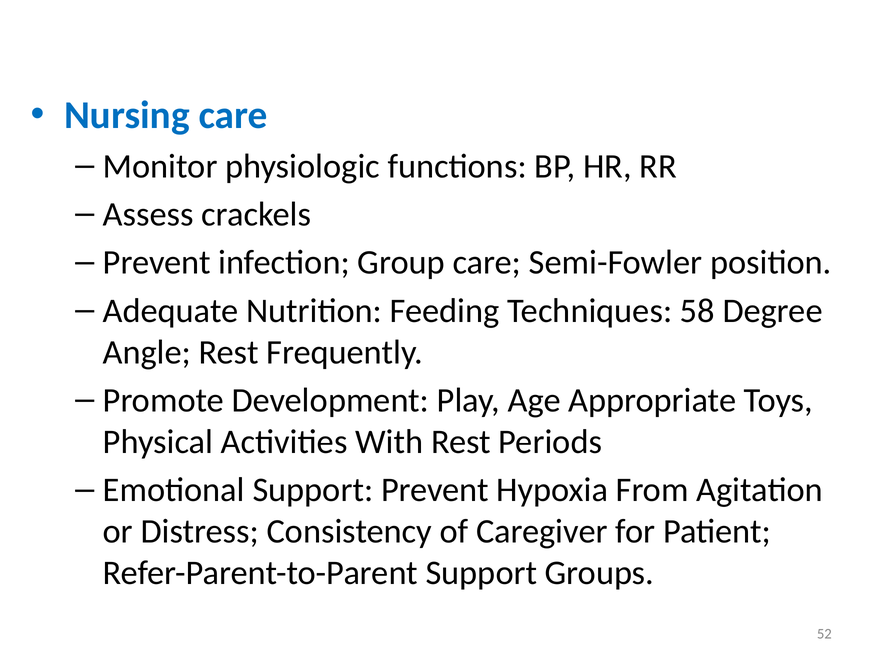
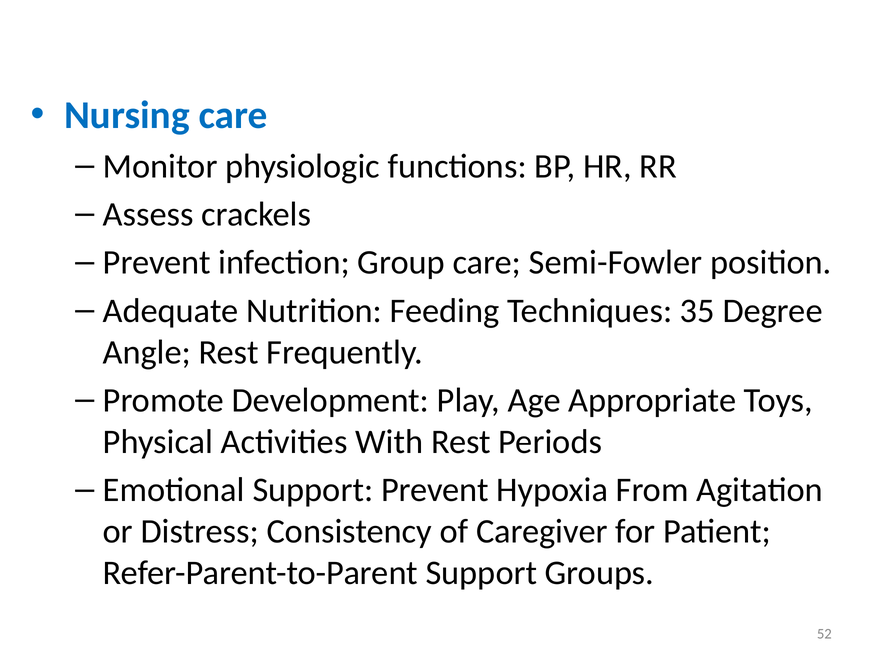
58: 58 -> 35 (697, 311)
